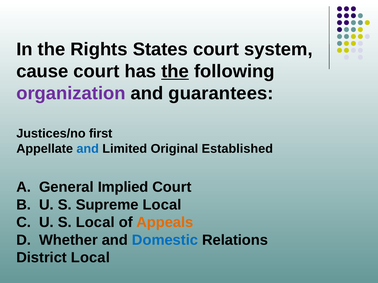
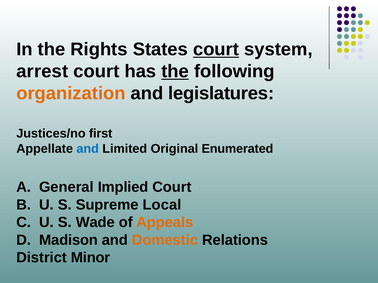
court underline: none -> present (216, 49)
cause: cause -> arrest (42, 71)
organization colour: purple -> orange (71, 94)
guarantees: guarantees -> legislatures (221, 94)
Established: Established -> Enumerated (237, 149)
S Local: Local -> Wade (95, 223)
Whether: Whether -> Madison (69, 240)
Domestic colour: blue -> orange (165, 240)
District Local: Local -> Minor (91, 258)
